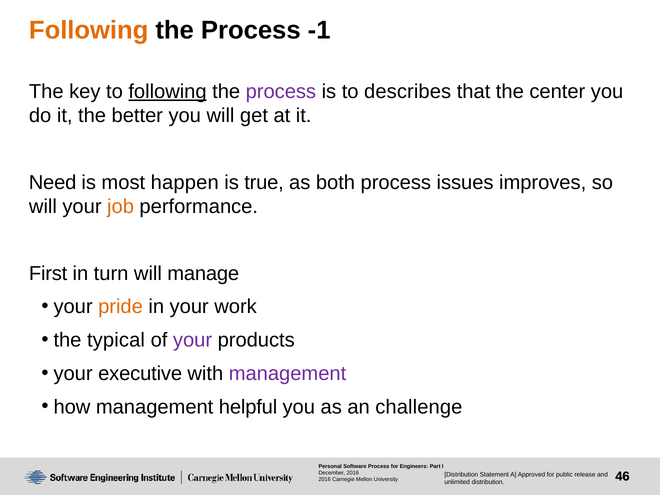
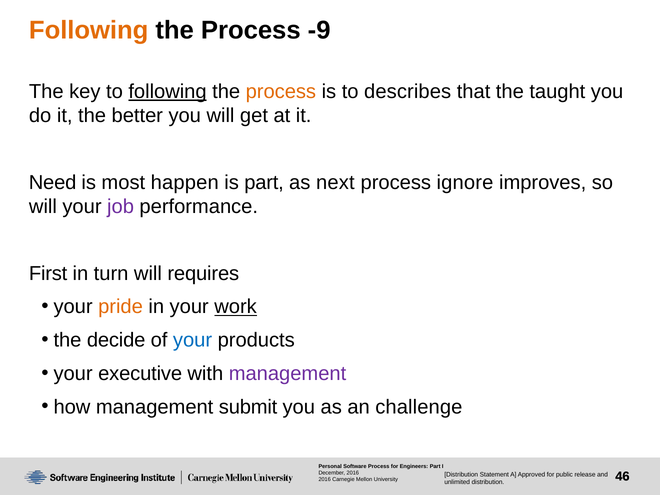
-1: -1 -> -9 (319, 30)
process colour: purple -> orange (281, 92)
center: center -> taught (557, 92)
is true: true -> part (264, 183)
both: both -> next (335, 183)
issues: issues -> ignore (465, 183)
job colour: orange -> purple (121, 207)
manage: manage -> requires (203, 273)
work underline: none -> present (236, 307)
typical: typical -> decide (116, 340)
your colour: purple -> blue (193, 340)
helpful: helpful -> submit (248, 407)
